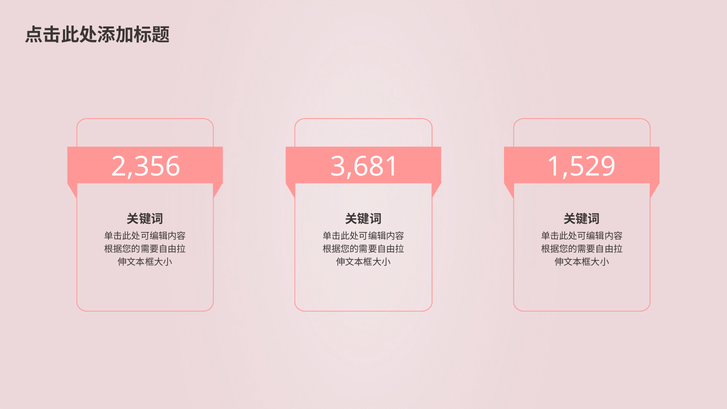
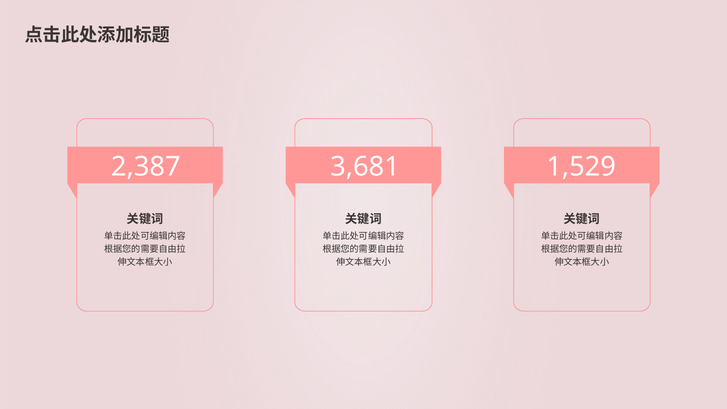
2,356: 2,356 -> 2,387 (146, 167)
